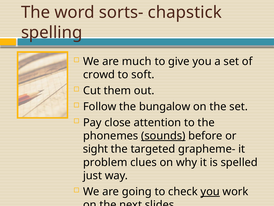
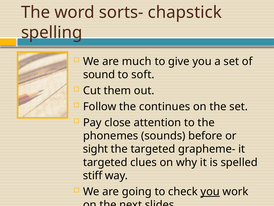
crowd: crowd -> sound (99, 75)
bungalow: bungalow -> continues (165, 106)
sounds underline: present -> none (163, 136)
problem: problem -> targeted (105, 162)
just: just -> stiff (93, 175)
